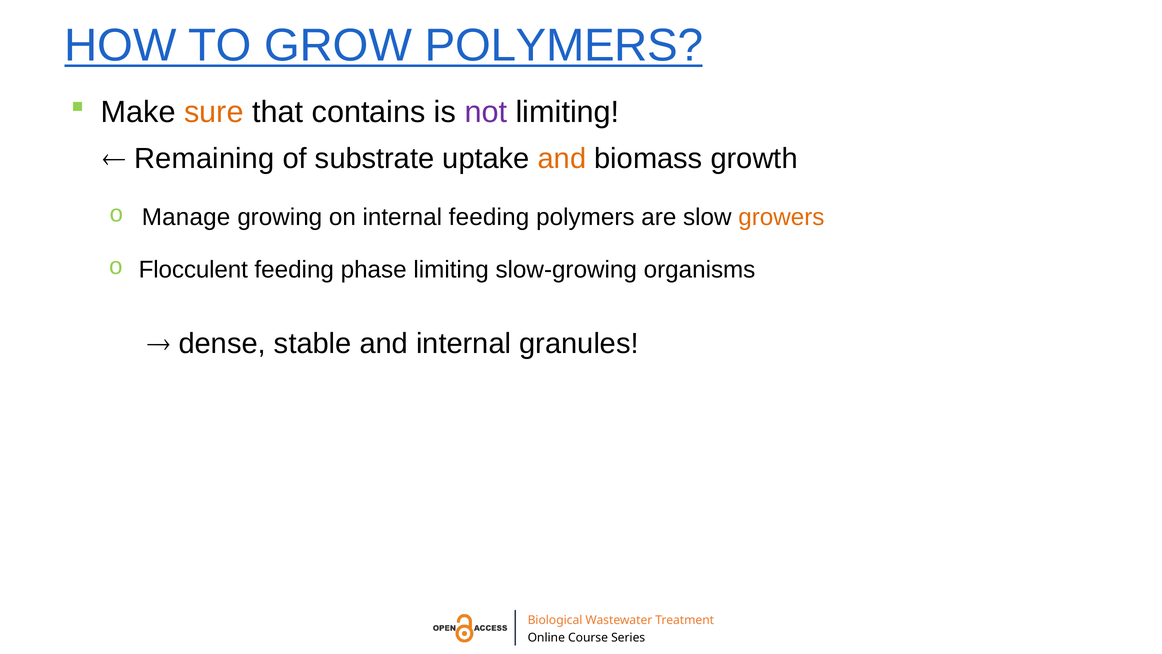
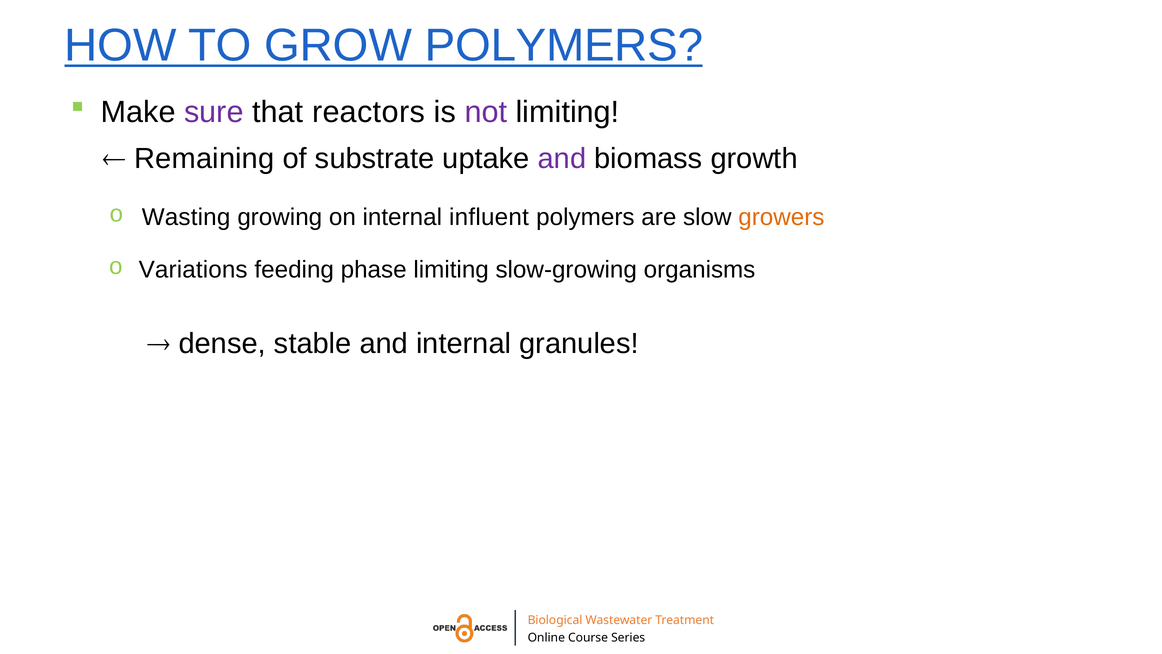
sure colour: orange -> purple (214, 112)
contains: contains -> reactors (368, 112)
and colour: orange -> purple (562, 159)
Manage: Manage -> Wasting (186, 217)
internal feeding: feeding -> influent (489, 217)
Flocculent: Flocculent -> Variations (193, 269)
